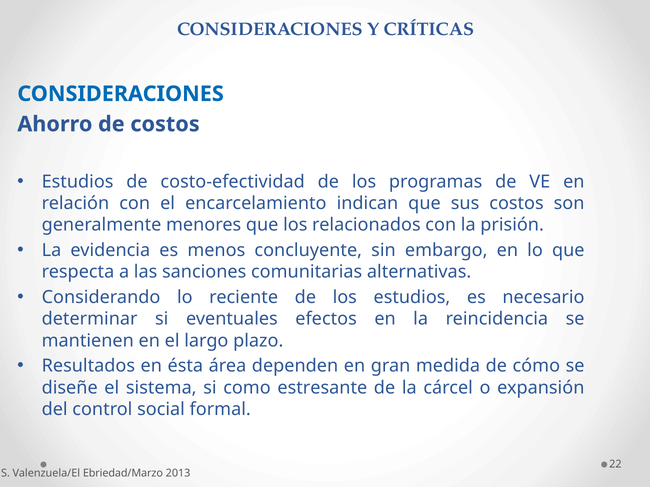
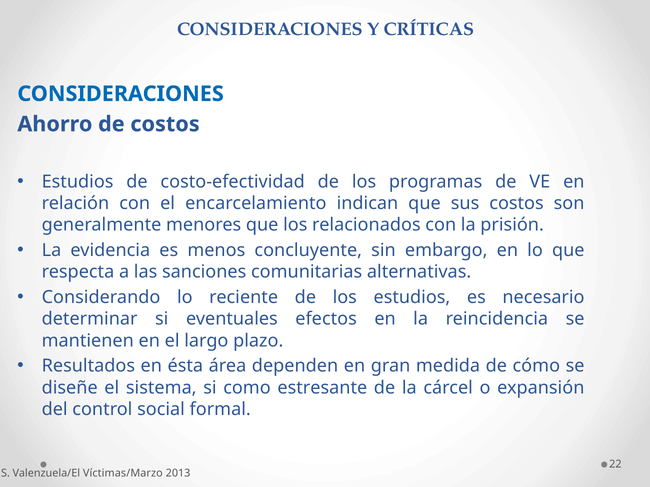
Ebriedad/Marzo: Ebriedad/Marzo -> Víctimas/Marzo (123, 474)
